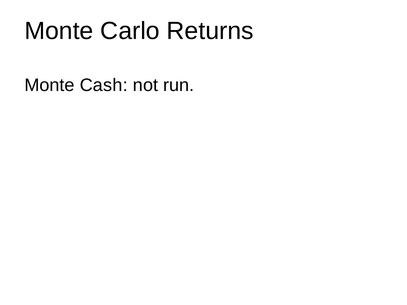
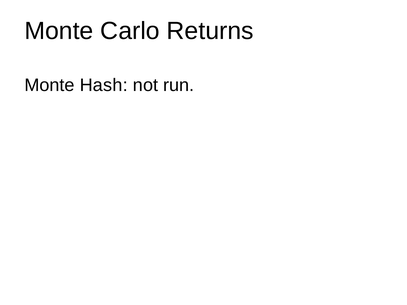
Cash: Cash -> Hash (104, 85)
